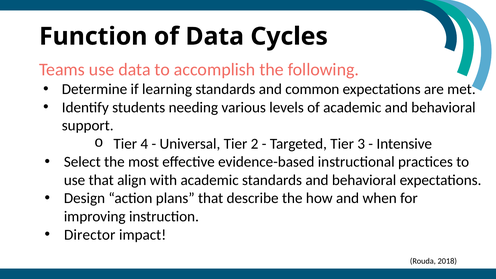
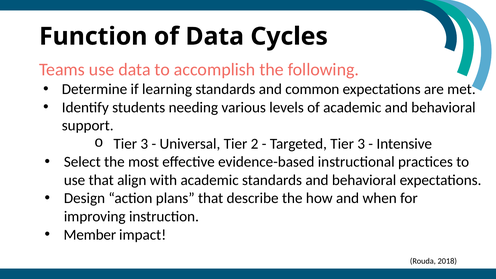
4: 4 -> 3 (144, 144)
Director: Director -> Member (90, 235)
